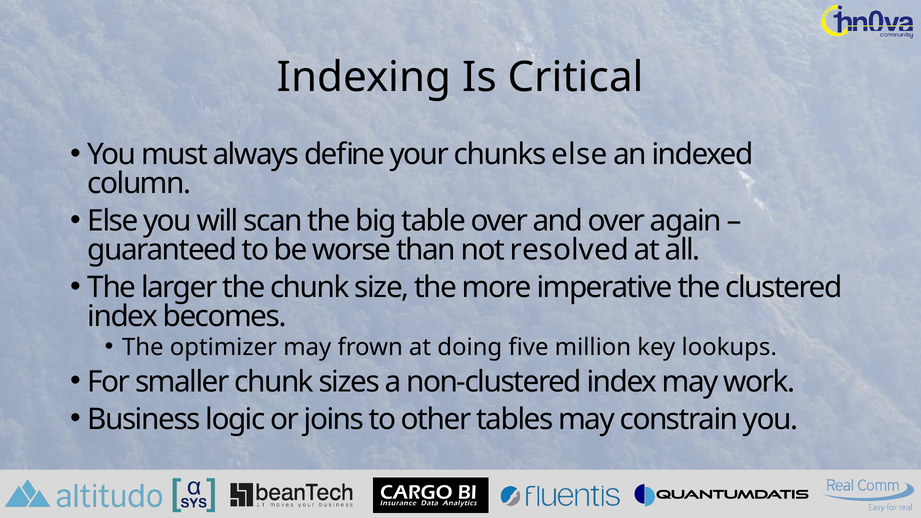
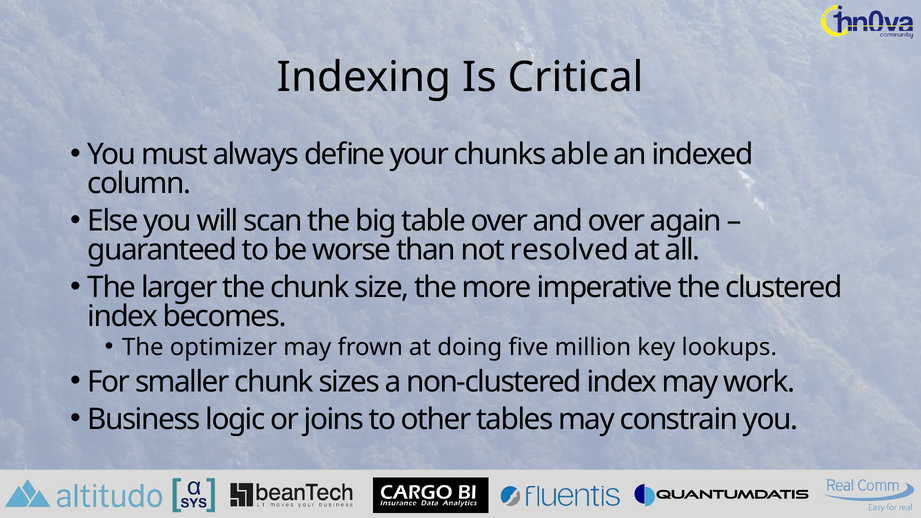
chunks else: else -> able (580, 155)
